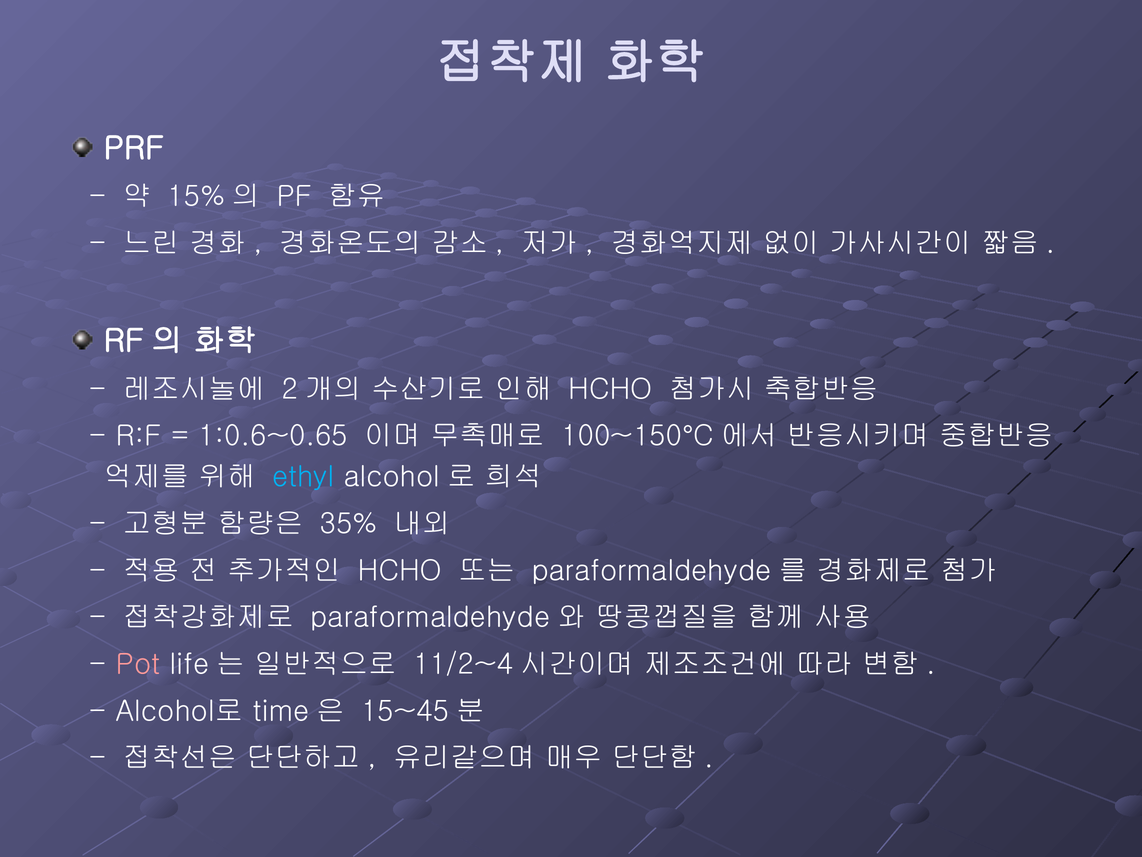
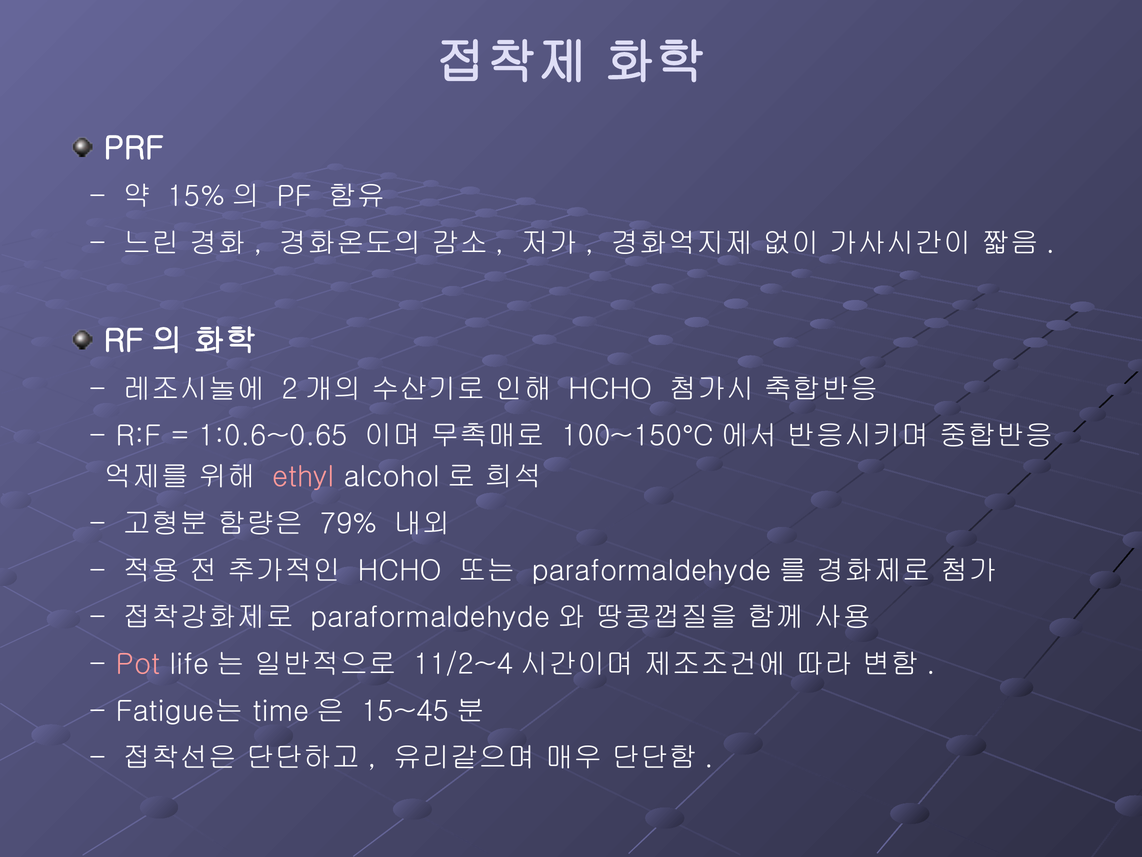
ethyl colour: light blue -> pink (303, 477)
35%: 35% -> 79% (349, 524)
Alcohol로: Alcohol로 -> Fatigue는 (180, 711)
